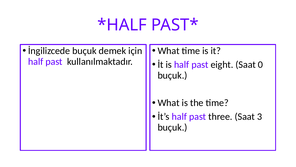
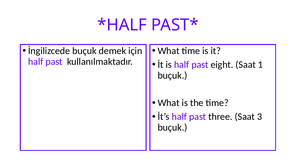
0: 0 -> 1 (260, 64)
